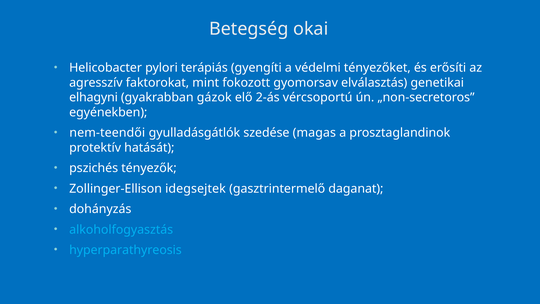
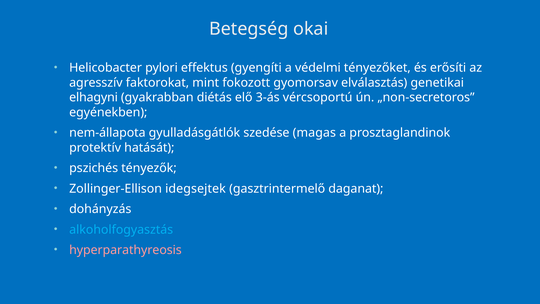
terápiás: terápiás -> effektus (204, 68)
gázok: gázok -> diétás (214, 97)
2-ás: 2-ás -> 3-ás (268, 97)
nem-teendői: nem-teendői -> nem-állapota (107, 133)
hyperparathyreosis colour: light blue -> pink (125, 250)
